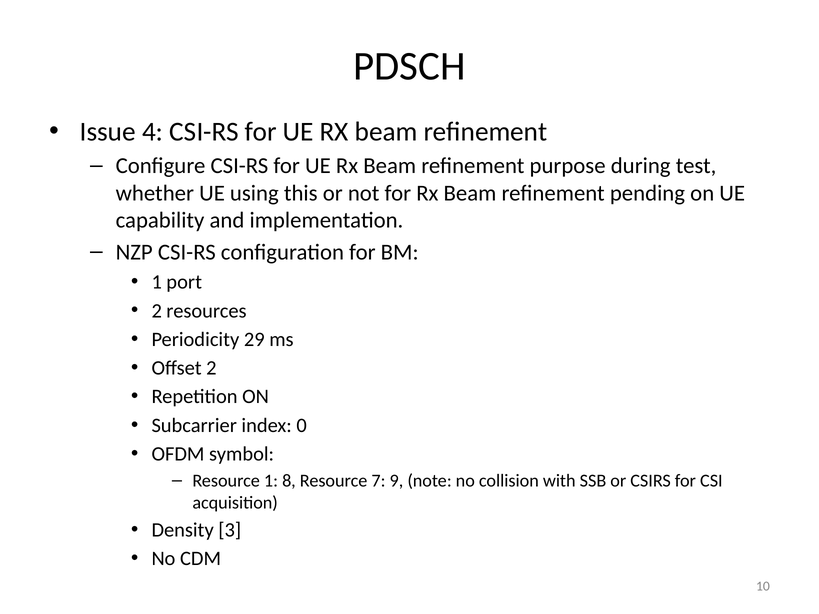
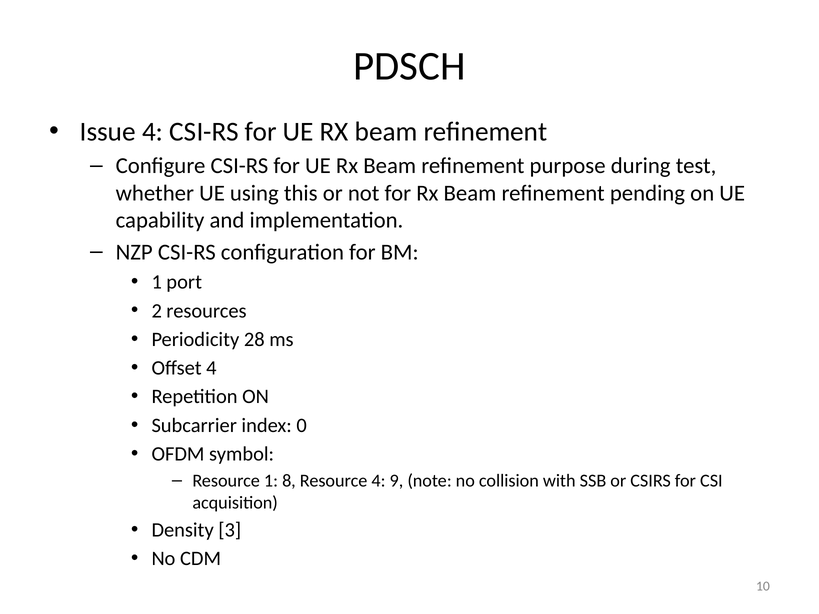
29: 29 -> 28 (254, 340)
Offset 2: 2 -> 4 (211, 368)
Resource 7: 7 -> 4 (378, 481)
